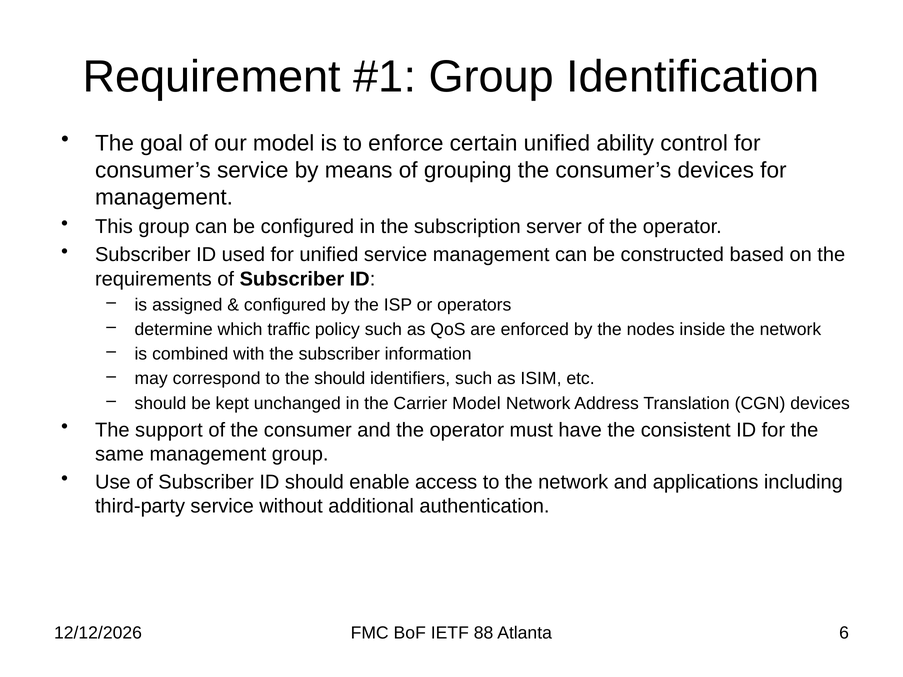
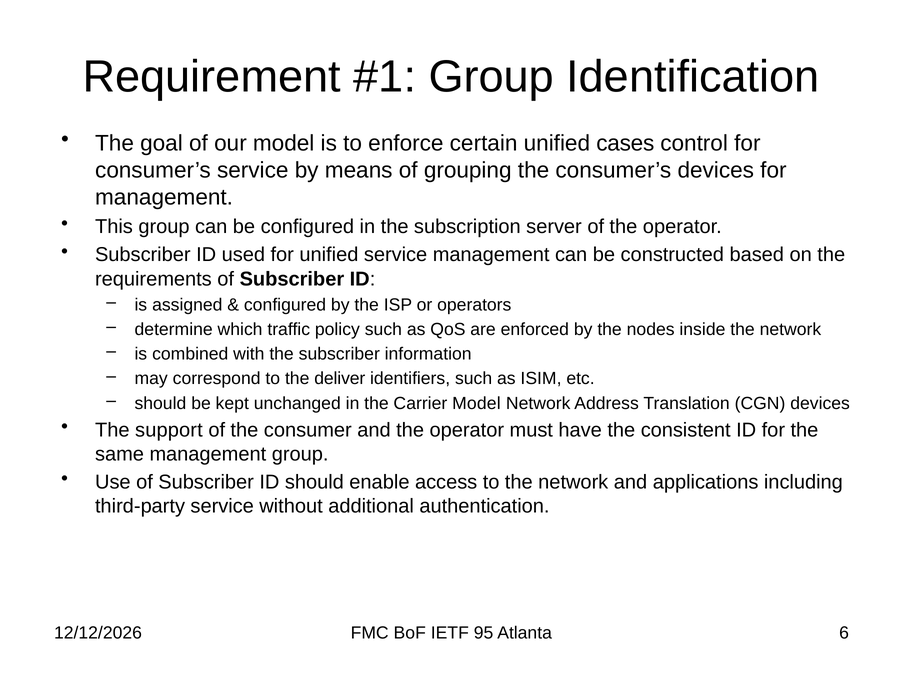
ability: ability -> cases (625, 143)
the should: should -> deliver (340, 379)
88: 88 -> 95 (484, 633)
